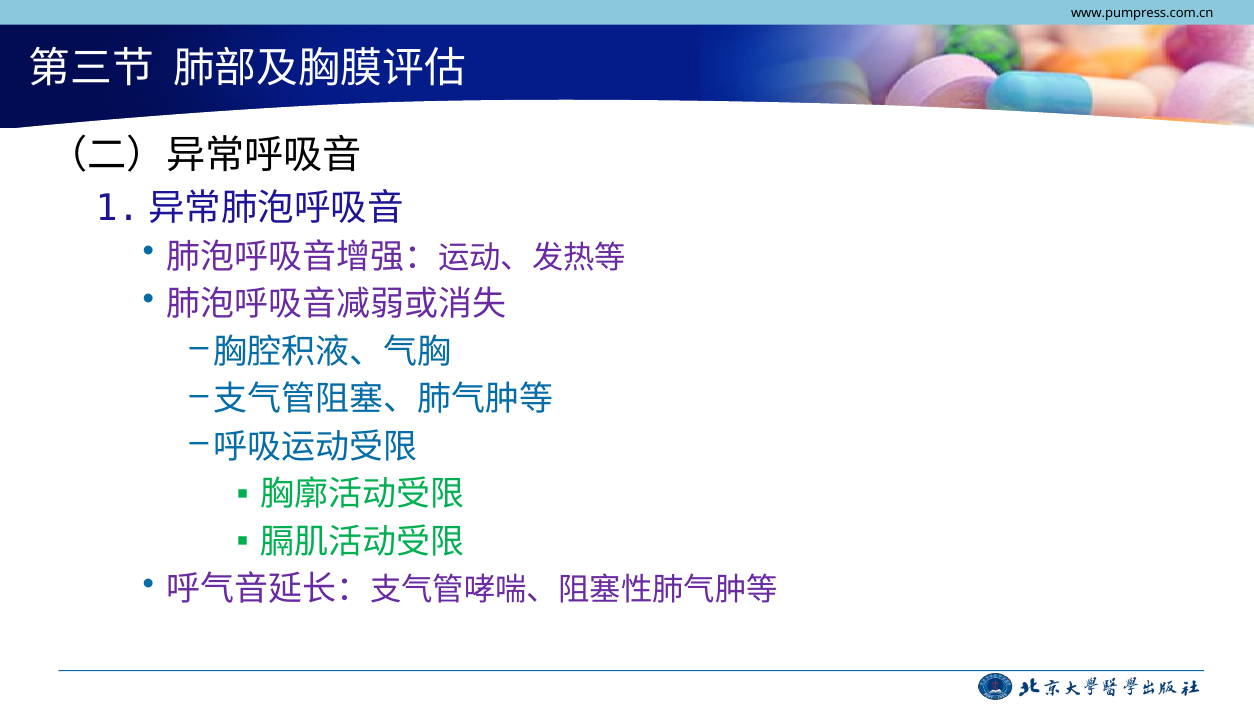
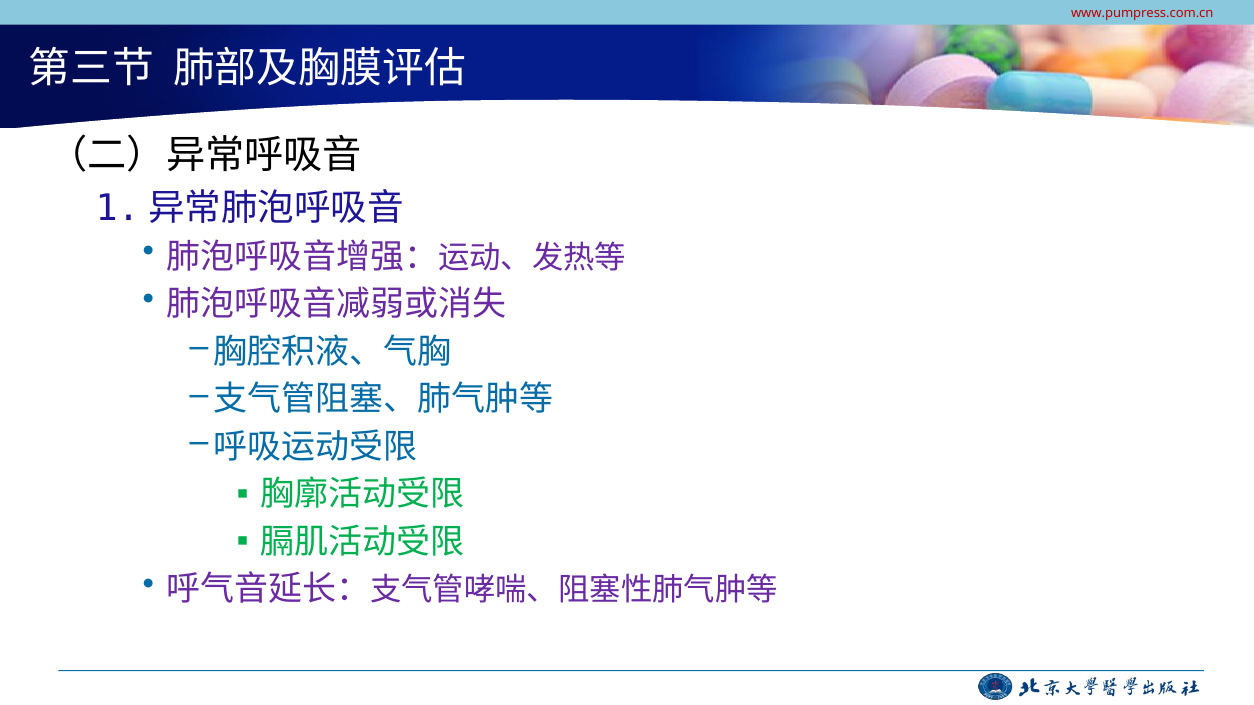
www.pumpress.com.cn colour: black -> red (1142, 13)
